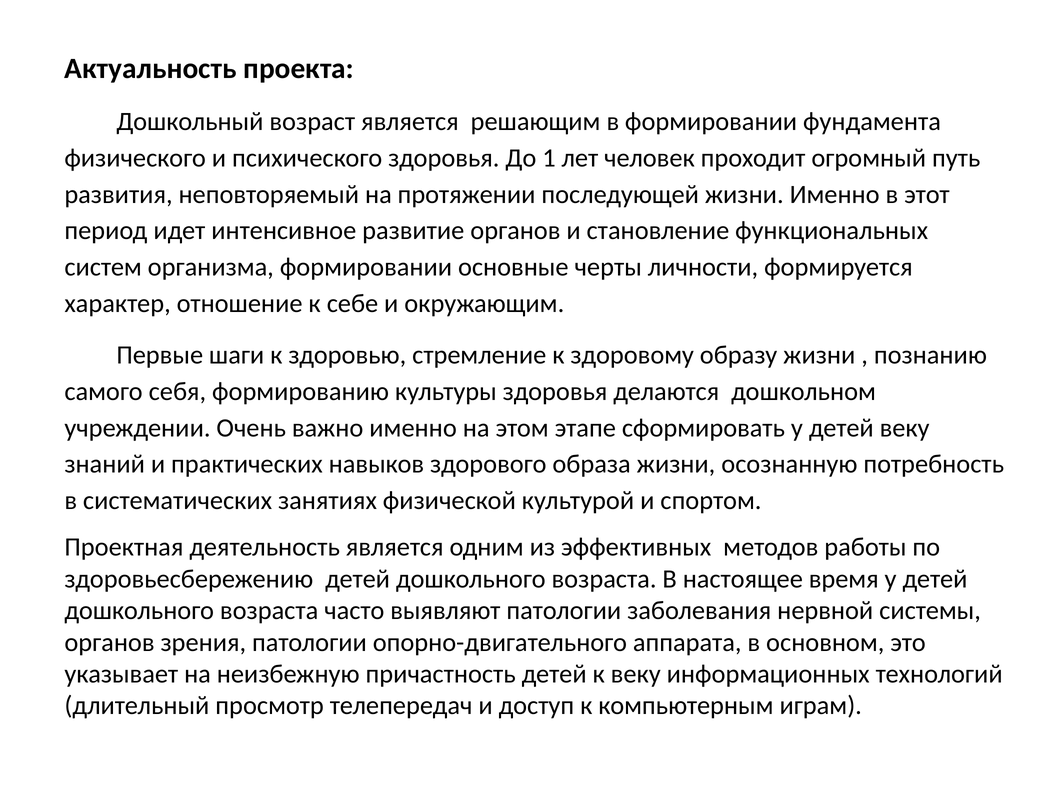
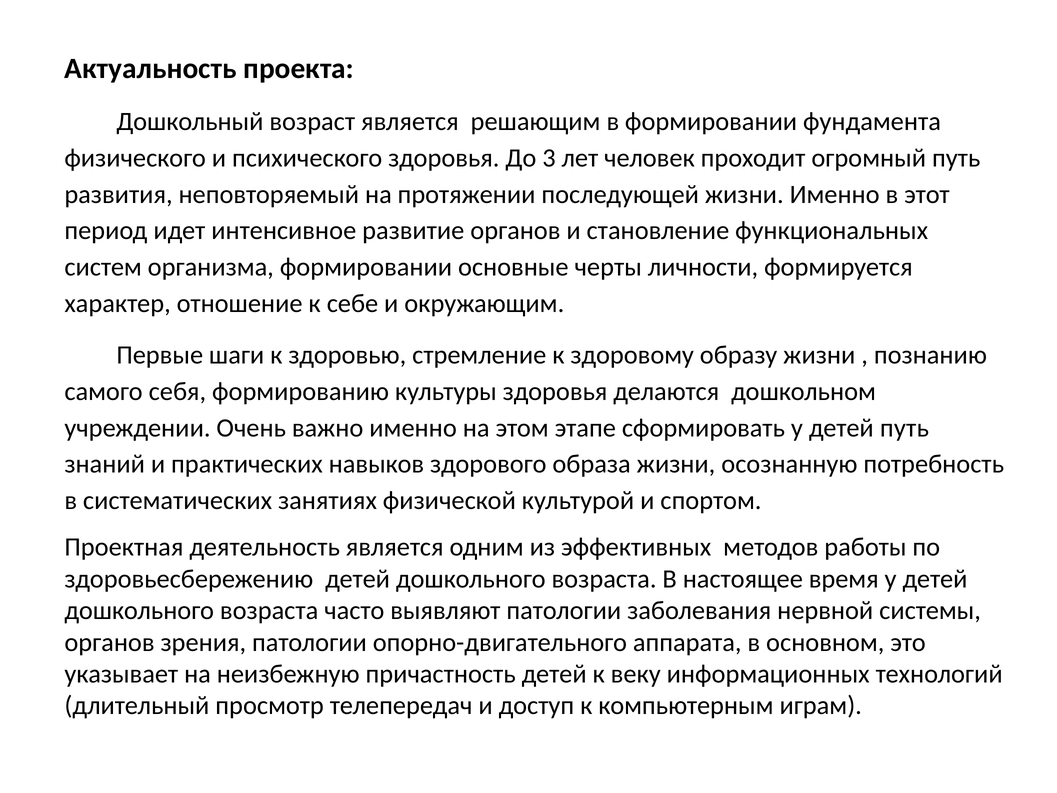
1: 1 -> 3 (549, 158)
детей веку: веку -> путь (904, 428)
